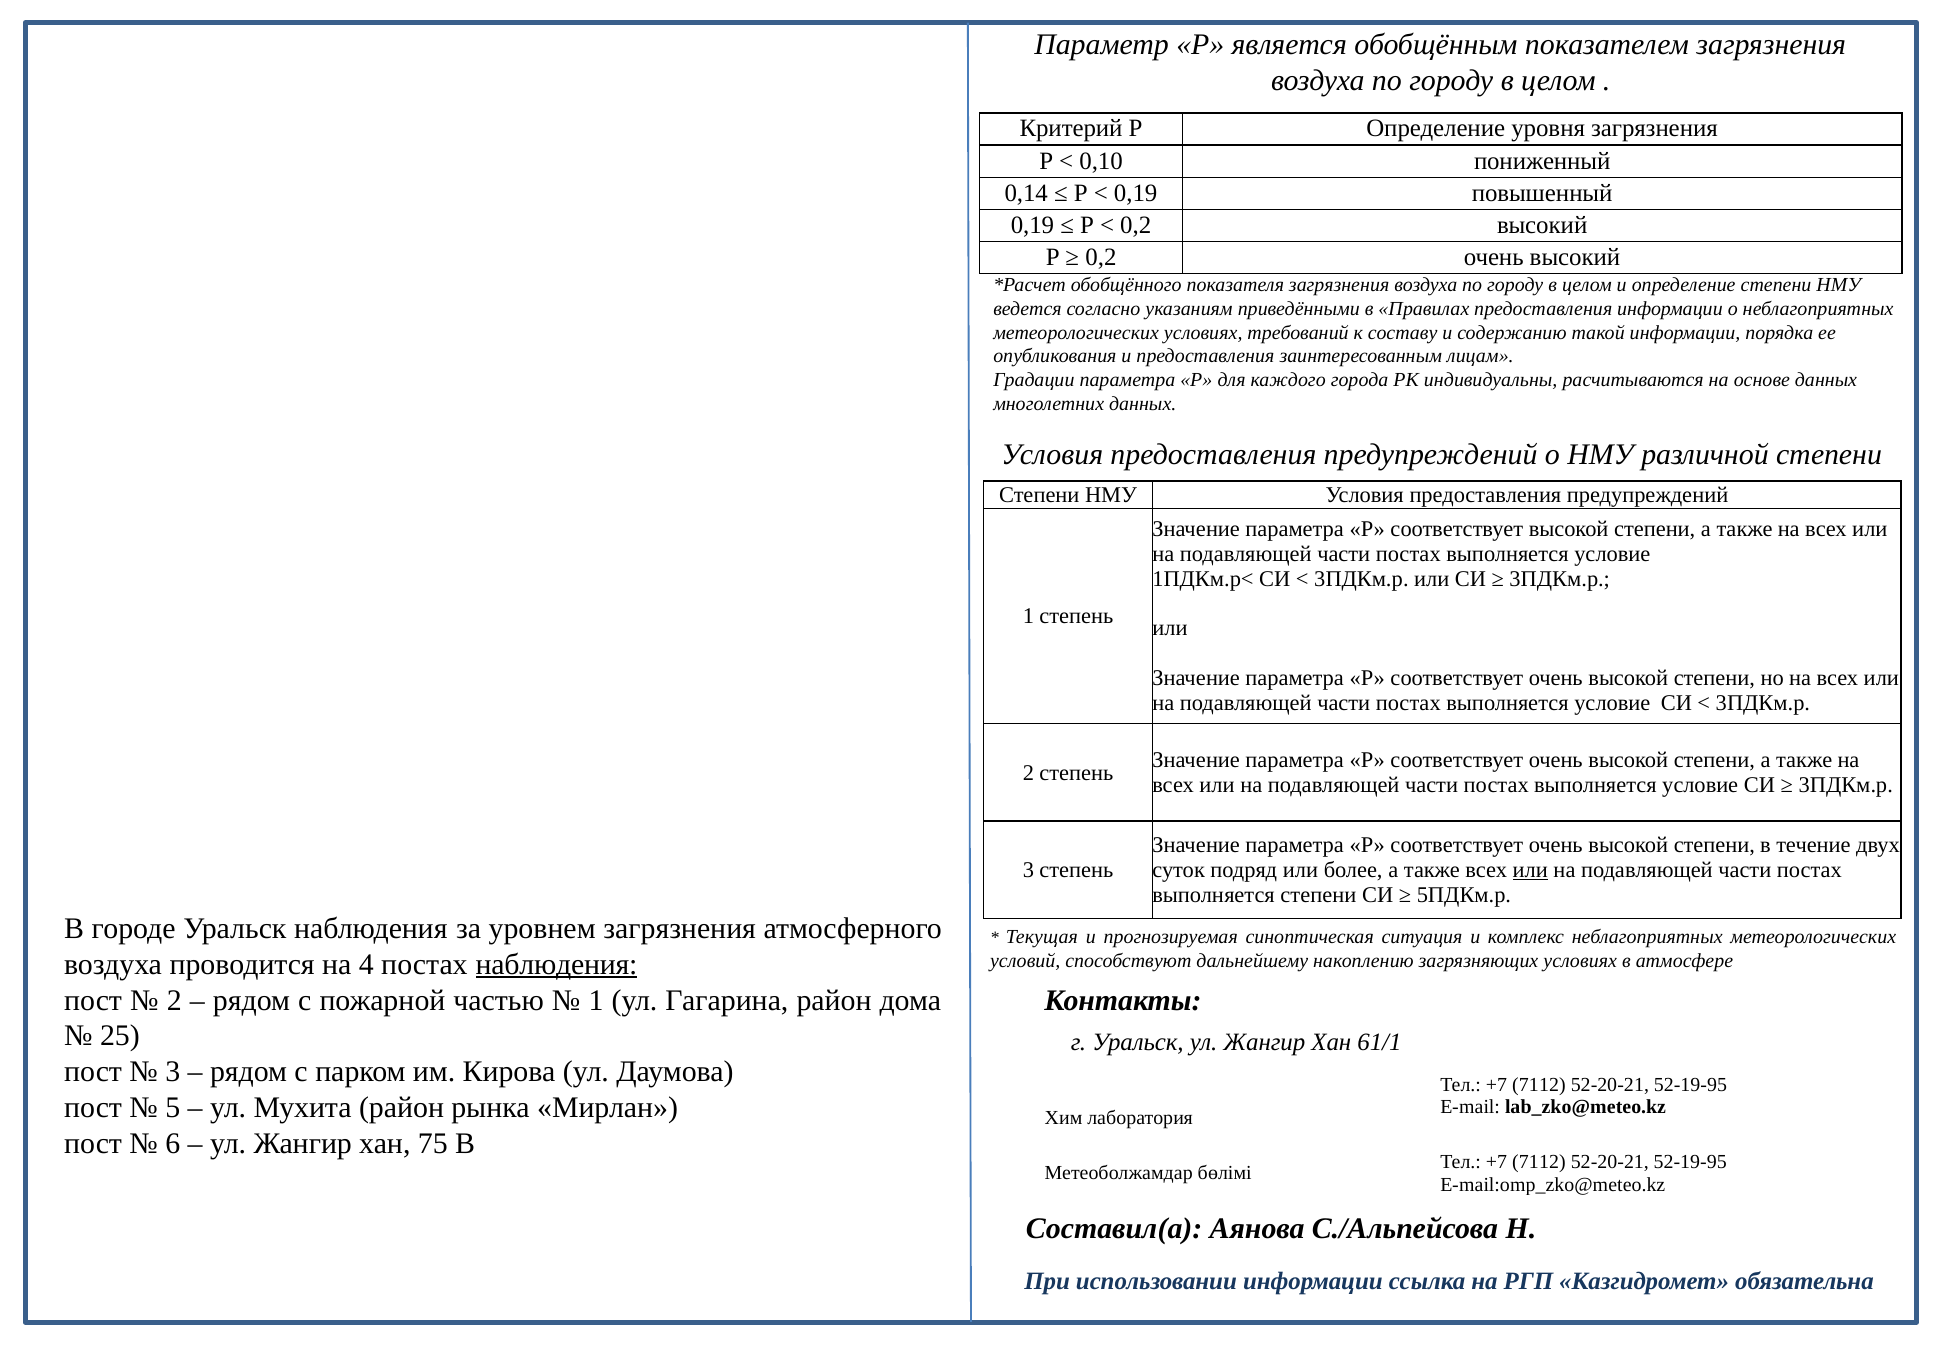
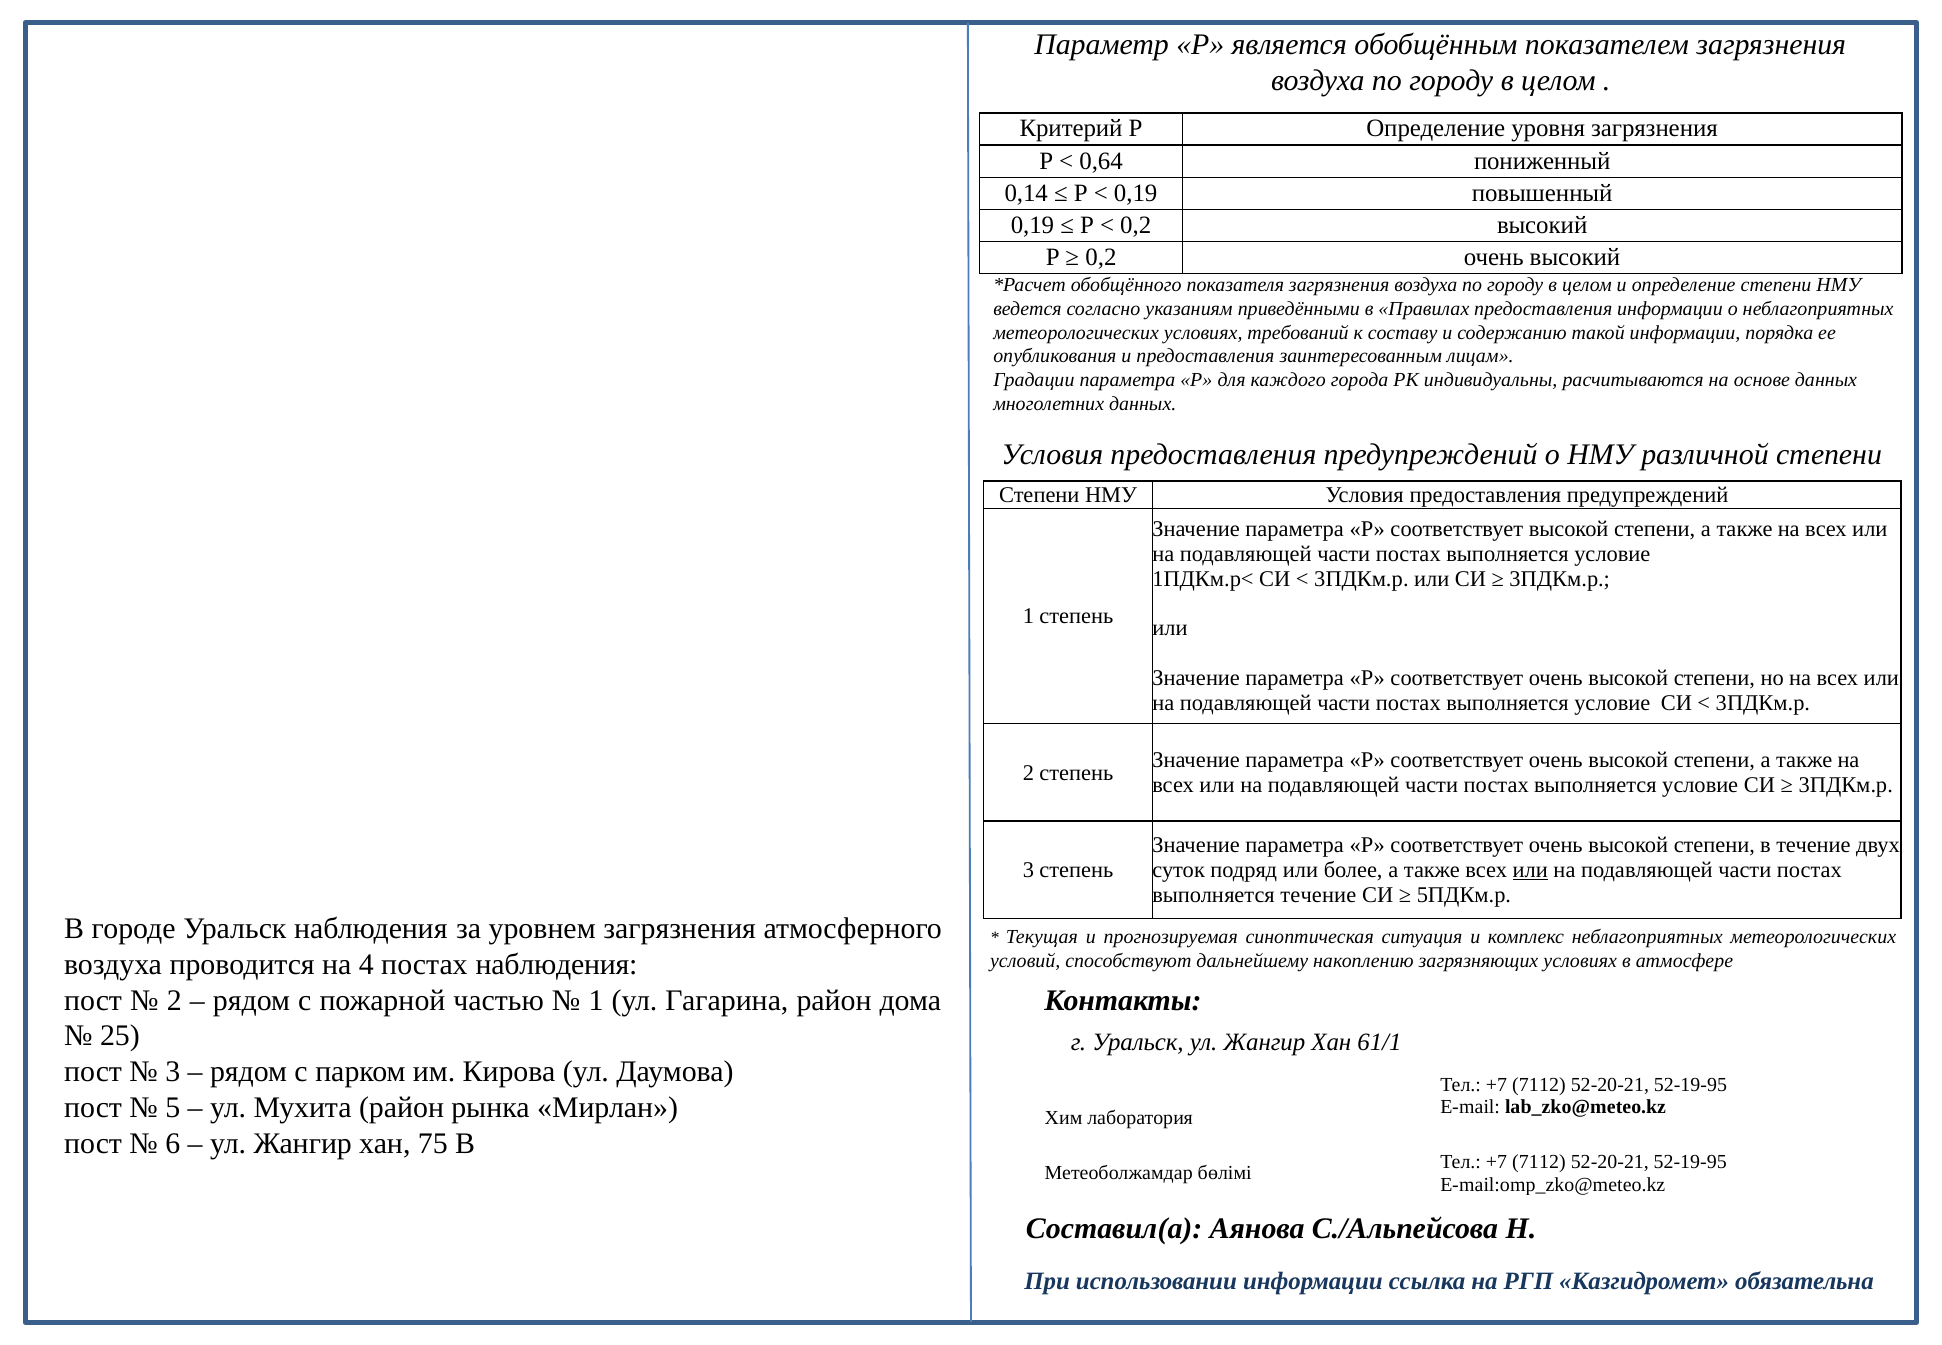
0,10: 0,10 -> 0,64 (1101, 161)
выполняется степени: степени -> течение (1318, 894)
наблюдения underline: present -> none (557, 964)
